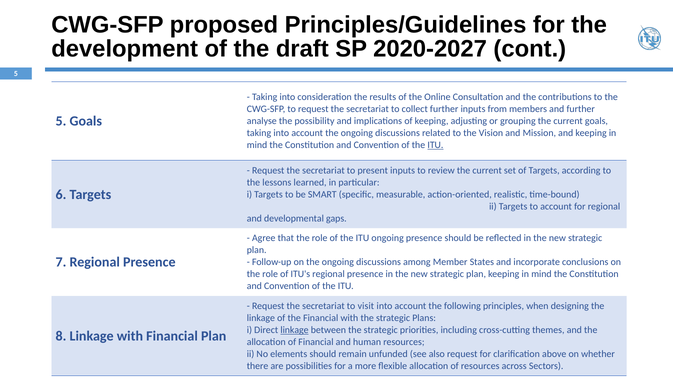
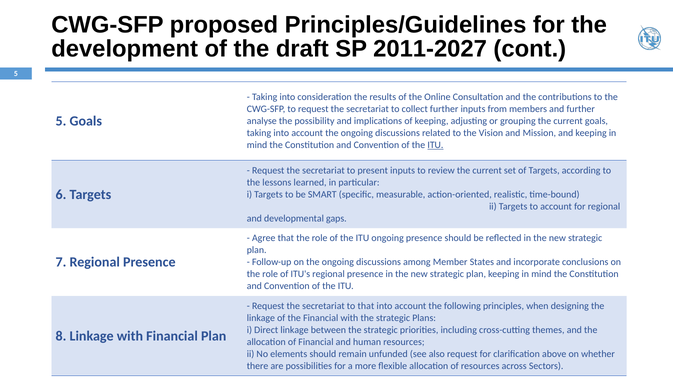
2020-2027: 2020-2027 -> 2011-2027 (430, 49)
to visit: visit -> that (366, 306)
linkage underline: present -> none (294, 330)
